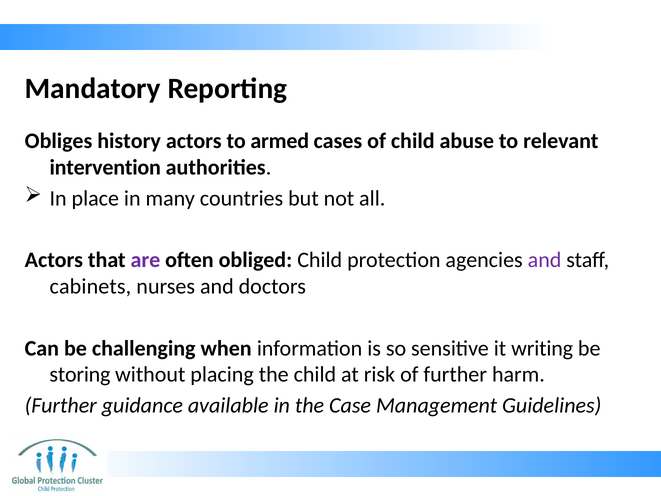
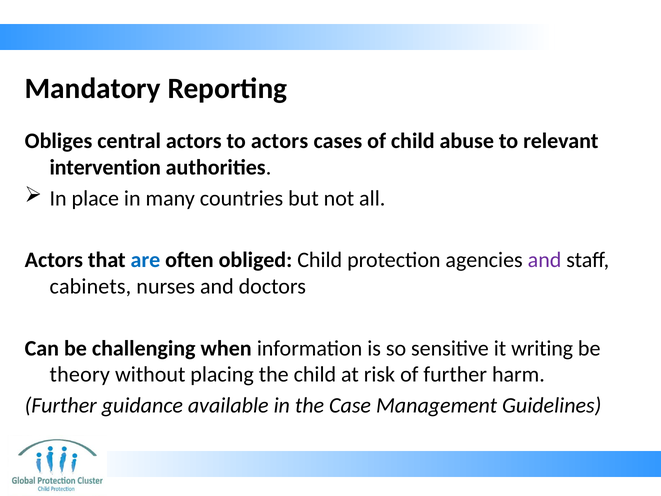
history: history -> central (129, 141)
to armed: armed -> actors (280, 141)
are colour: purple -> blue (145, 260)
storing: storing -> theory (80, 374)
